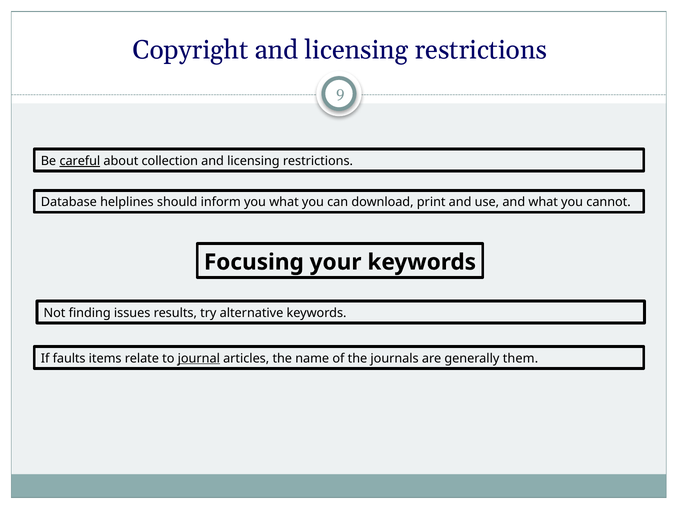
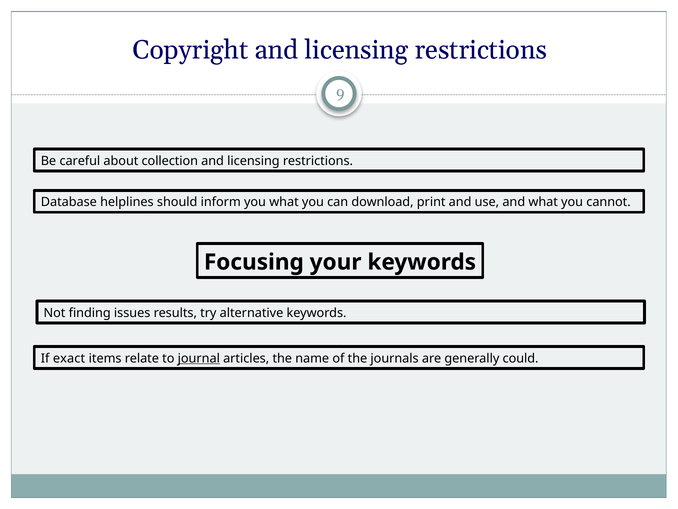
careful underline: present -> none (80, 161)
faults: faults -> exact (69, 358)
them: them -> could (521, 358)
